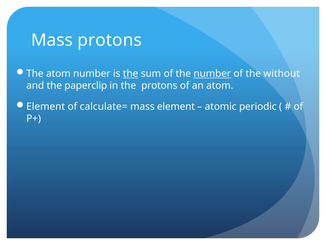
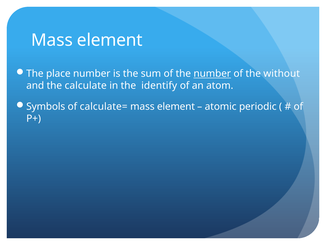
protons: protons -> element (110, 40)
The atom: atom -> place (58, 74)
the underline: present -> none (131, 74)
paperclip: paperclip -> calculate (86, 85)
the protons: protons -> identify (159, 85)
Element: Element -> Symbols (46, 106)
